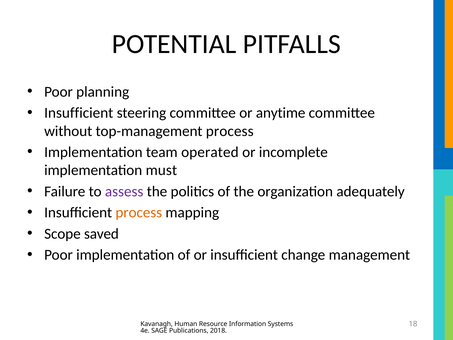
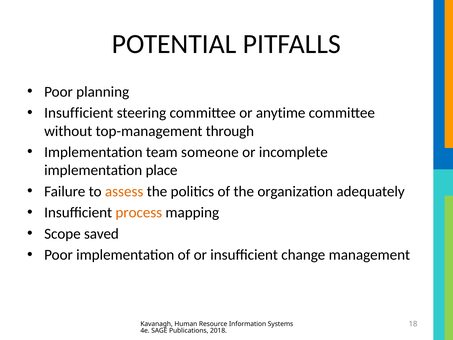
top-management process: process -> through (230, 131)
operated: operated -> someone (210, 152)
must: must -> place (162, 170)
assess colour: purple -> orange (124, 191)
